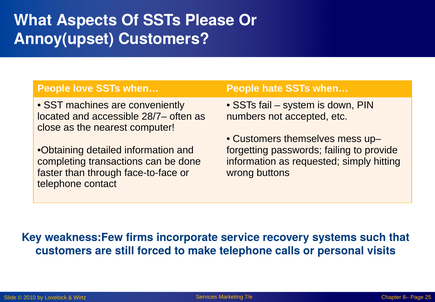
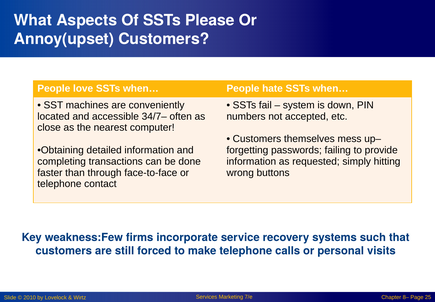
28/7–: 28/7– -> 34/7– (154, 116)
